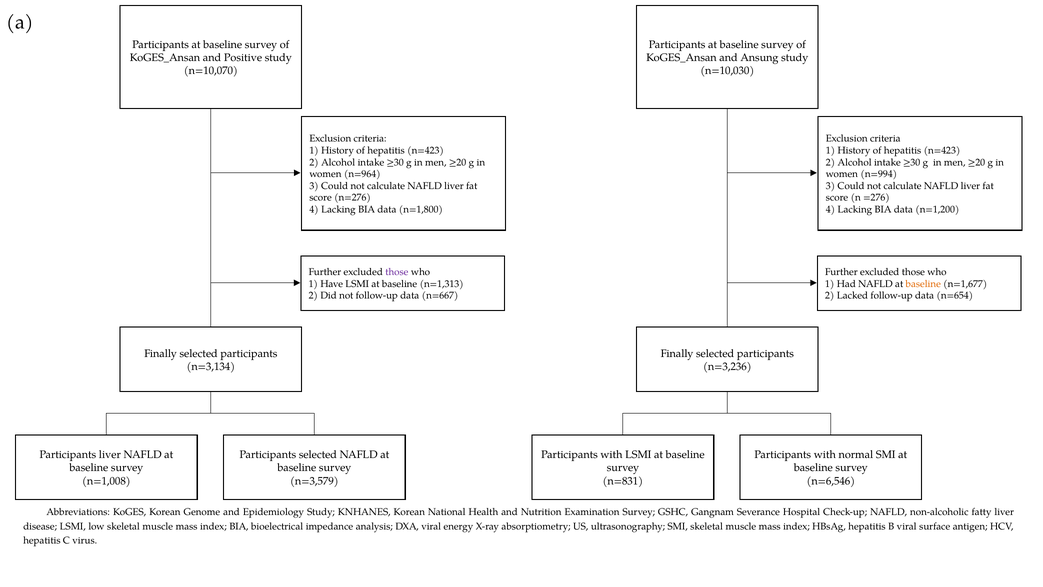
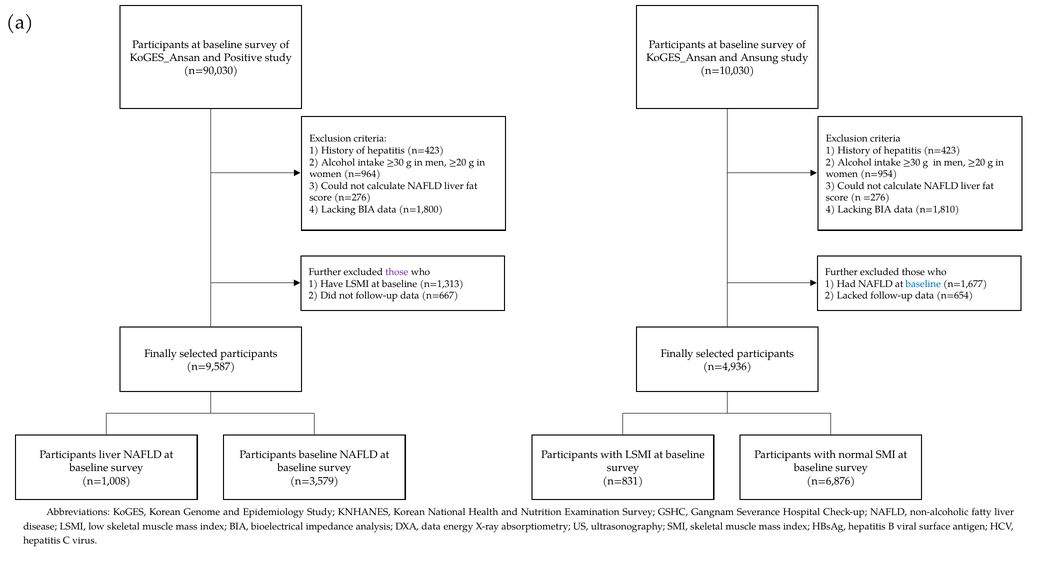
n=10,070: n=10,070 -> n=90,030 (211, 71)
n=994: n=994 -> n=954 (879, 174)
n=1,200: n=1,200 -> n=1,810 (937, 209)
baseline colour: orange -> blue (923, 284)
n=3,134: n=3,134 -> n=9,587 (211, 366)
n=3,236: n=3,236 -> n=4,936 (727, 366)
Participants selected: selected -> baseline (318, 455)
n=6,546: n=6,546 -> n=6,876 (831, 481)
DXA viral: viral -> data (431, 526)
